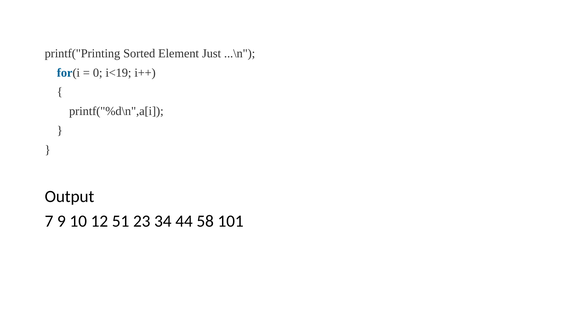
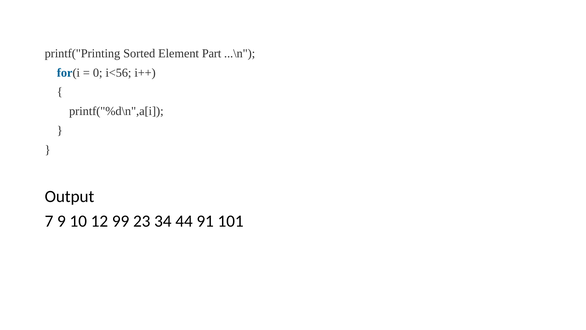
Just: Just -> Part (212, 53)
i<19: i<19 -> i<56 (118, 73)
51: 51 -> 99 (121, 221)
58: 58 -> 91 (205, 221)
